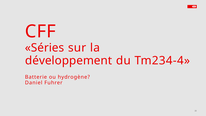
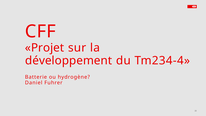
Séries: Séries -> Projet (45, 48)
